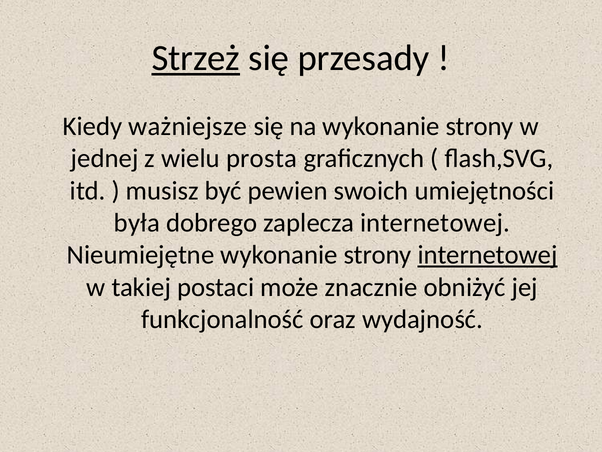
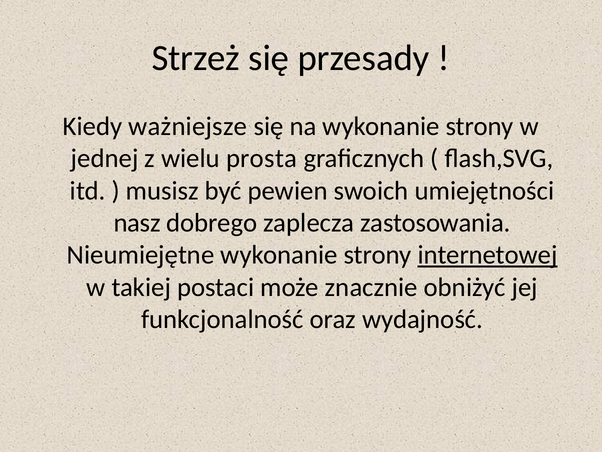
Strzeż underline: present -> none (196, 58)
była: była -> nasz (137, 223)
zaplecza internetowej: internetowej -> zastosowania (435, 223)
